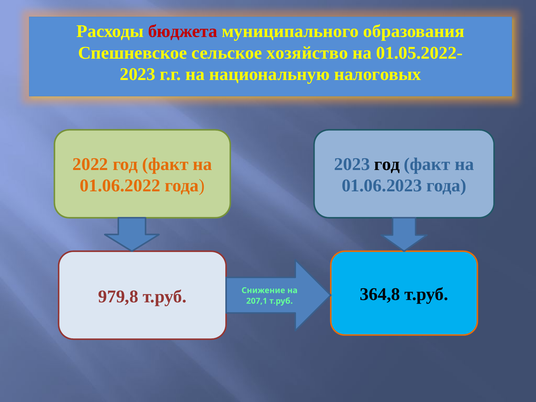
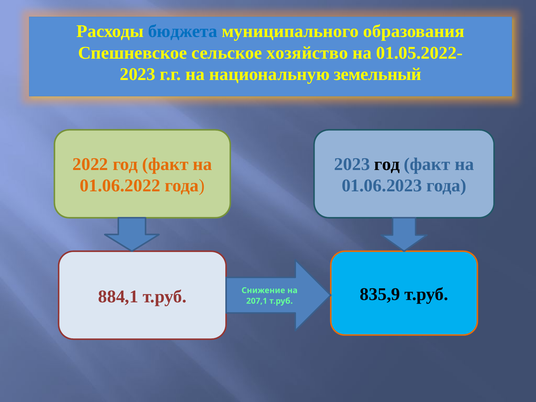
бюджета colour: red -> blue (183, 31)
налоговых: налоговых -> земельный (378, 74)
979,8: 979,8 -> 884,1 (118, 296)
364,8: 364,8 -> 835,9 (380, 294)
